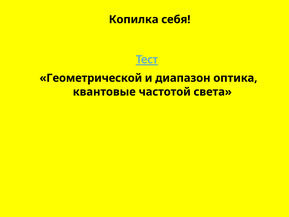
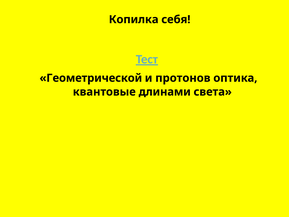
диапазон: диапазон -> протонов (183, 78)
частотой: частотой -> длинами (165, 92)
